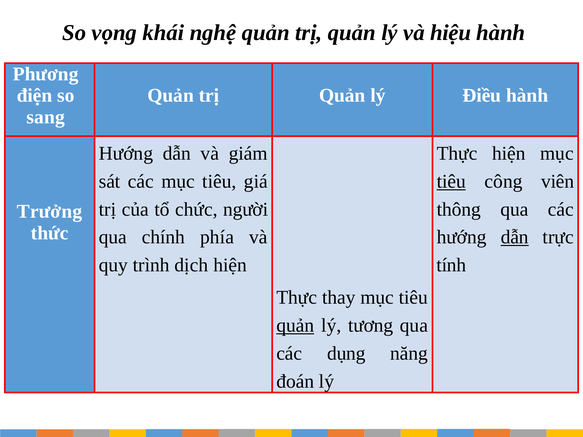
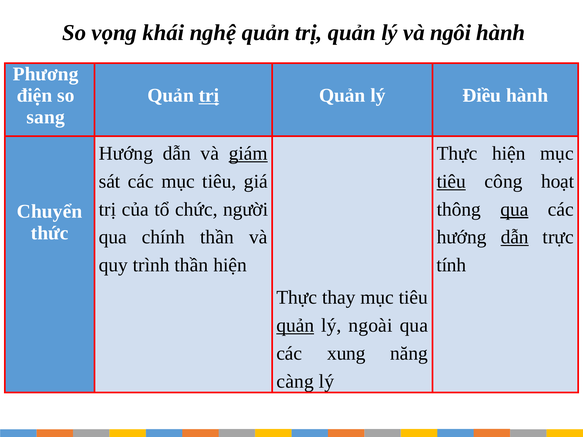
hiệu: hiệu -> ngôi (451, 33)
trị underline: none -> present (209, 96)
giám underline: none -> present (248, 154)
viên: viên -> hoạt (558, 182)
qua underline: none -> present (514, 209)
Trưởng: Trưởng -> Chuyển (50, 212)
chính phía: phía -> thần (217, 237)
trình dịch: dịch -> thần (191, 265)
tương: tương -> ngoài (371, 326)
dụng: dụng -> xung (346, 354)
đoán: đoán -> càng (295, 381)
